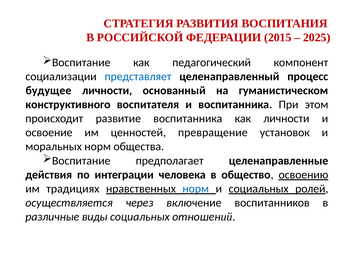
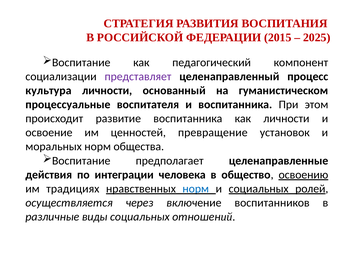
представляет colour: blue -> purple (138, 77)
будущее: будущее -> культура (48, 91)
конструктивного: конструктивного -> процессуальные (68, 105)
